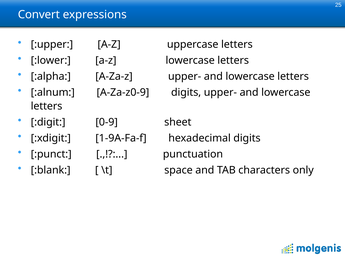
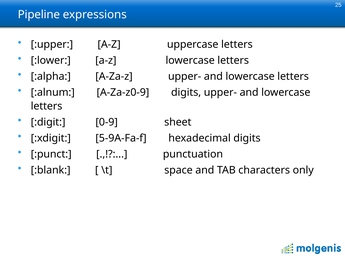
Convert: Convert -> Pipeline (39, 15)
1-9A-Fa-f: 1-9A-Fa-f -> 5-9A-Fa-f (121, 139)
